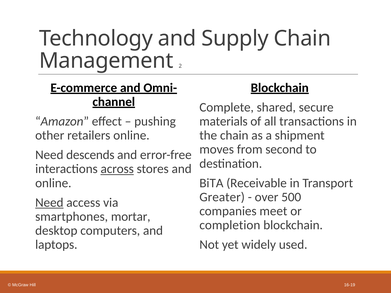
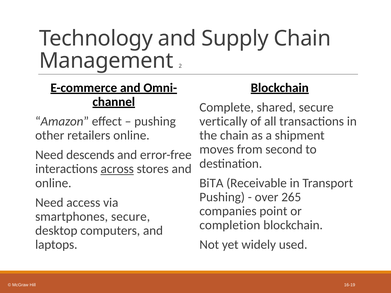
materials: materials -> vertically (223, 121)
Greater: Greater -> Pushing (222, 197)
500: 500 -> 265 (291, 197)
Need underline: present -> none (49, 203)
meet: meet -> point (273, 211)
smartphones mortar: mortar -> secure (131, 217)
